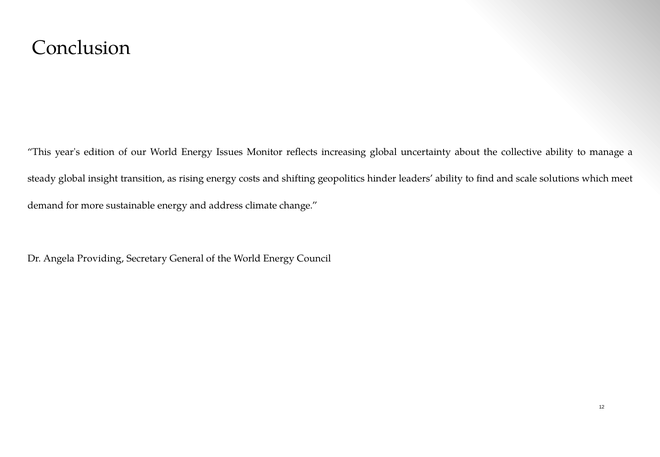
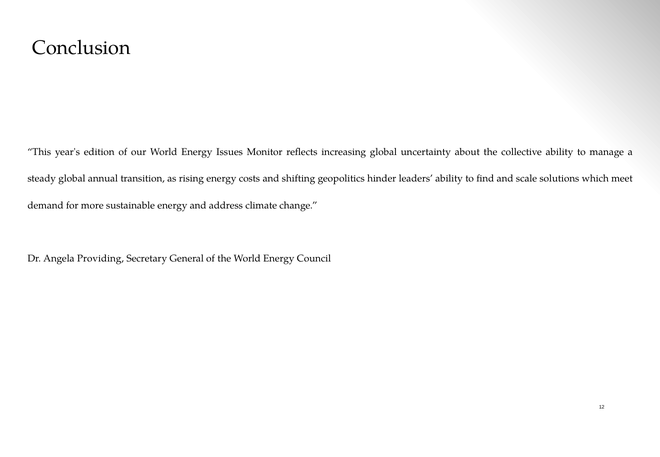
insight: insight -> annual (103, 179)
